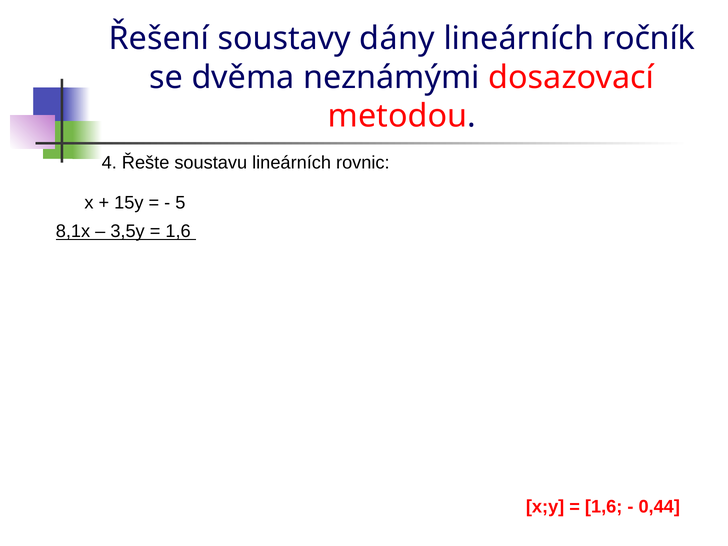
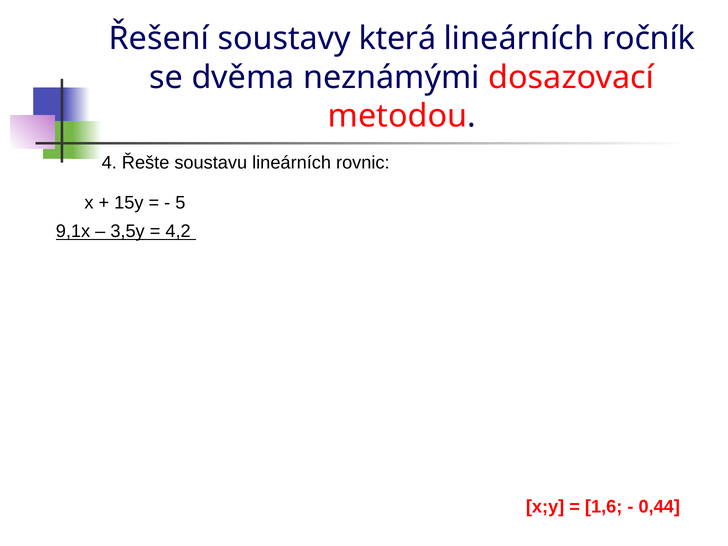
dány: dány -> která (397, 39)
8,1x: 8,1x -> 9,1x (73, 231)
1,6: 1,6 -> 4,2 (178, 231)
